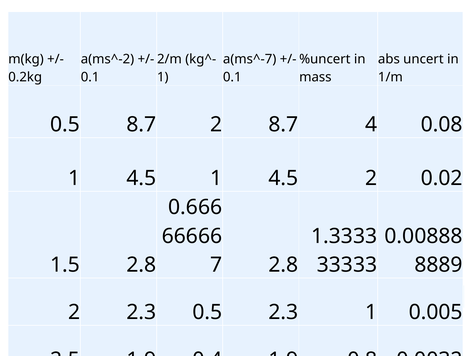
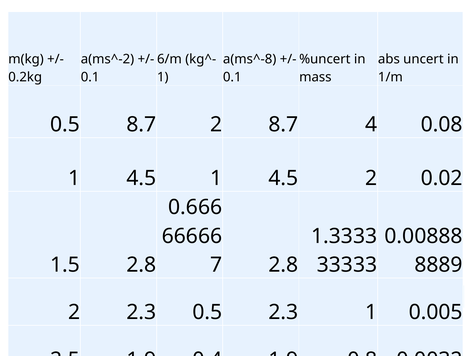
2/m: 2/m -> 6/m (169, 59)
a(ms^-7: a(ms^-7 -> a(ms^-8 (250, 59)
